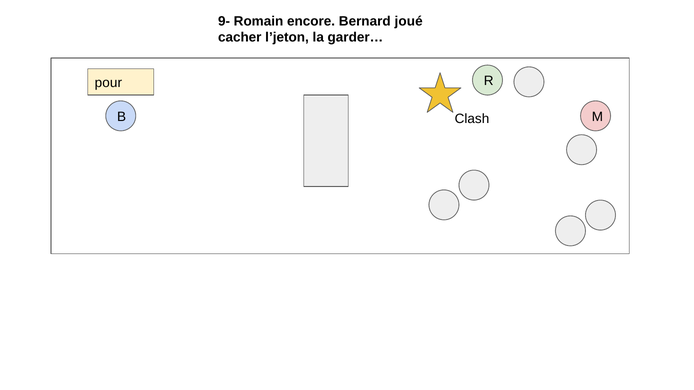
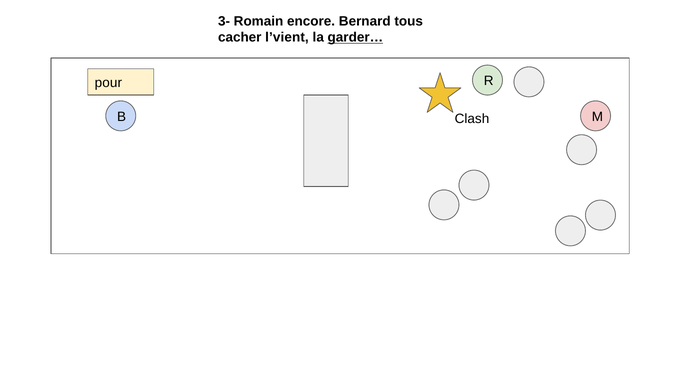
9-: 9- -> 3- (224, 21)
joué: joué -> tous (409, 21)
l’jeton: l’jeton -> l’vient (287, 37)
garder… underline: none -> present (355, 37)
